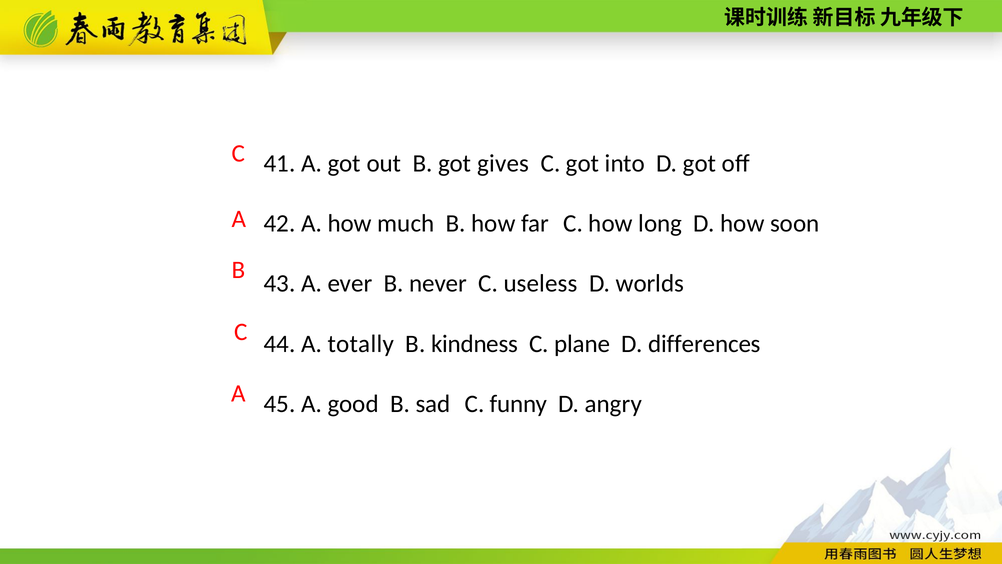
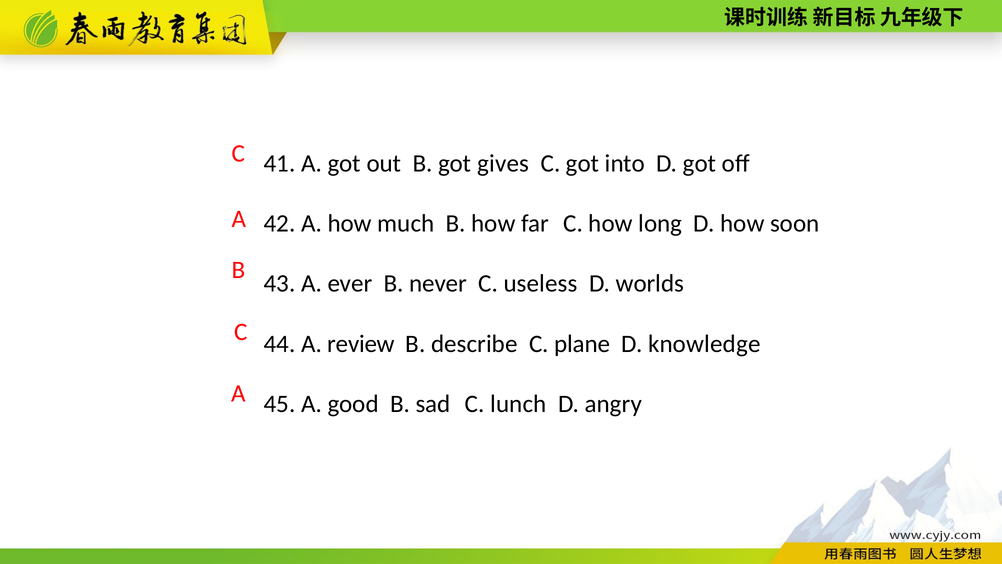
totally: totally -> review (361, 344)
kindness: kindness -> describe (474, 344)
differences: differences -> knowledge (704, 344)
funny: funny -> lunch (518, 404)
